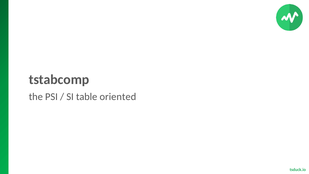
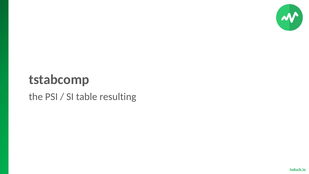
oriented: oriented -> resulting (118, 97)
